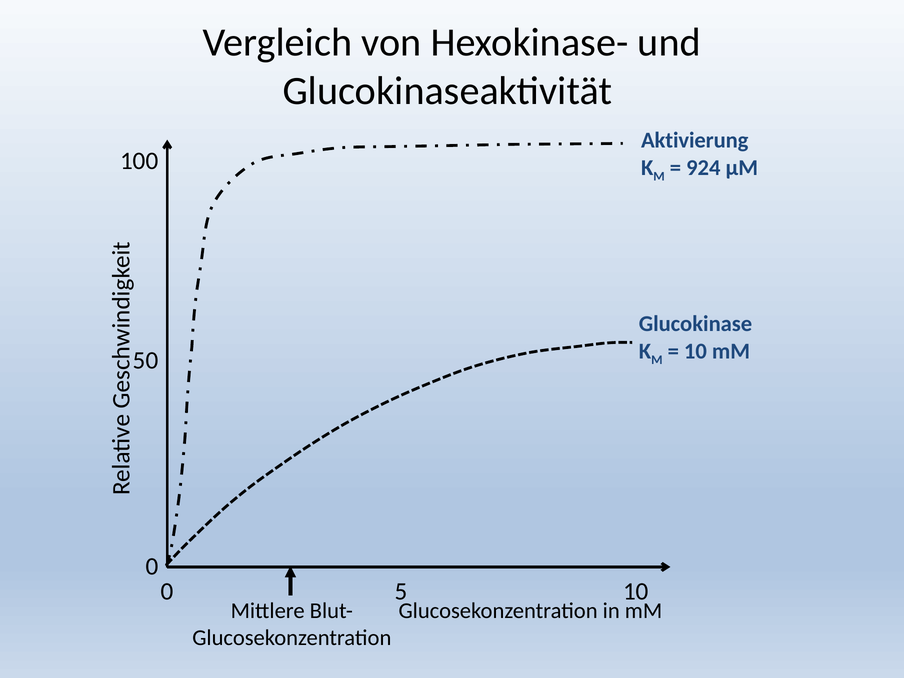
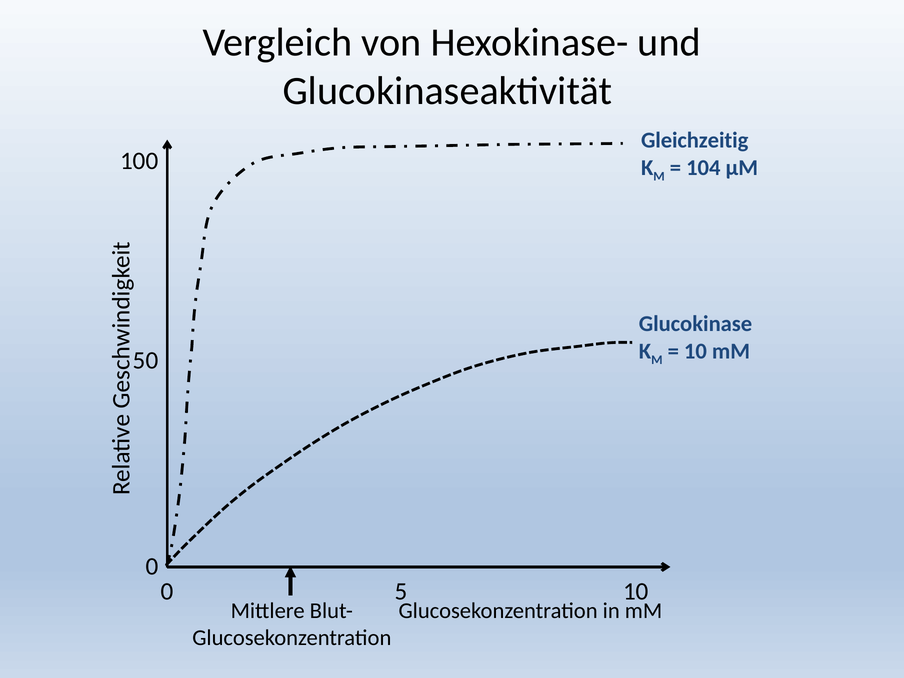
Aktivierung: Aktivierung -> Gleichzeitig (695, 140)
924: 924 -> 104 (703, 168)
